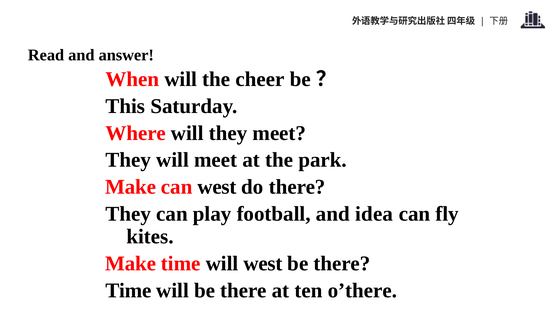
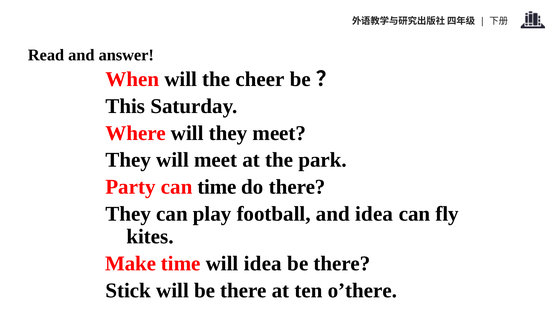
Make: Make -> Party (131, 187)
can west: west -> time (217, 187)
will west: west -> idea (263, 264)
Time: Time -> Stick (128, 290)
